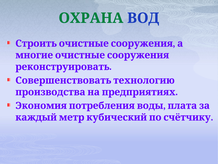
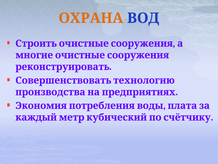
ОХРАНА colour: green -> orange (91, 18)
